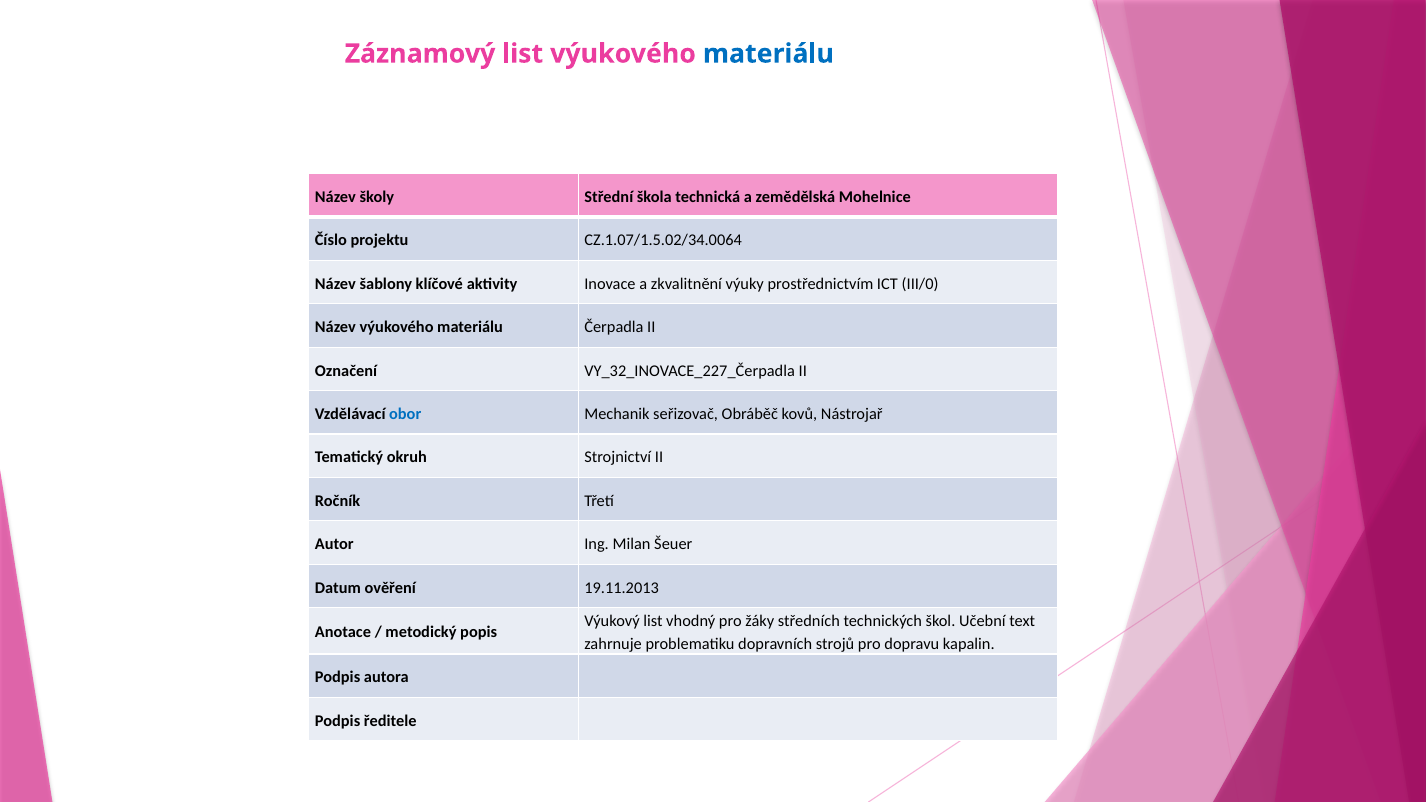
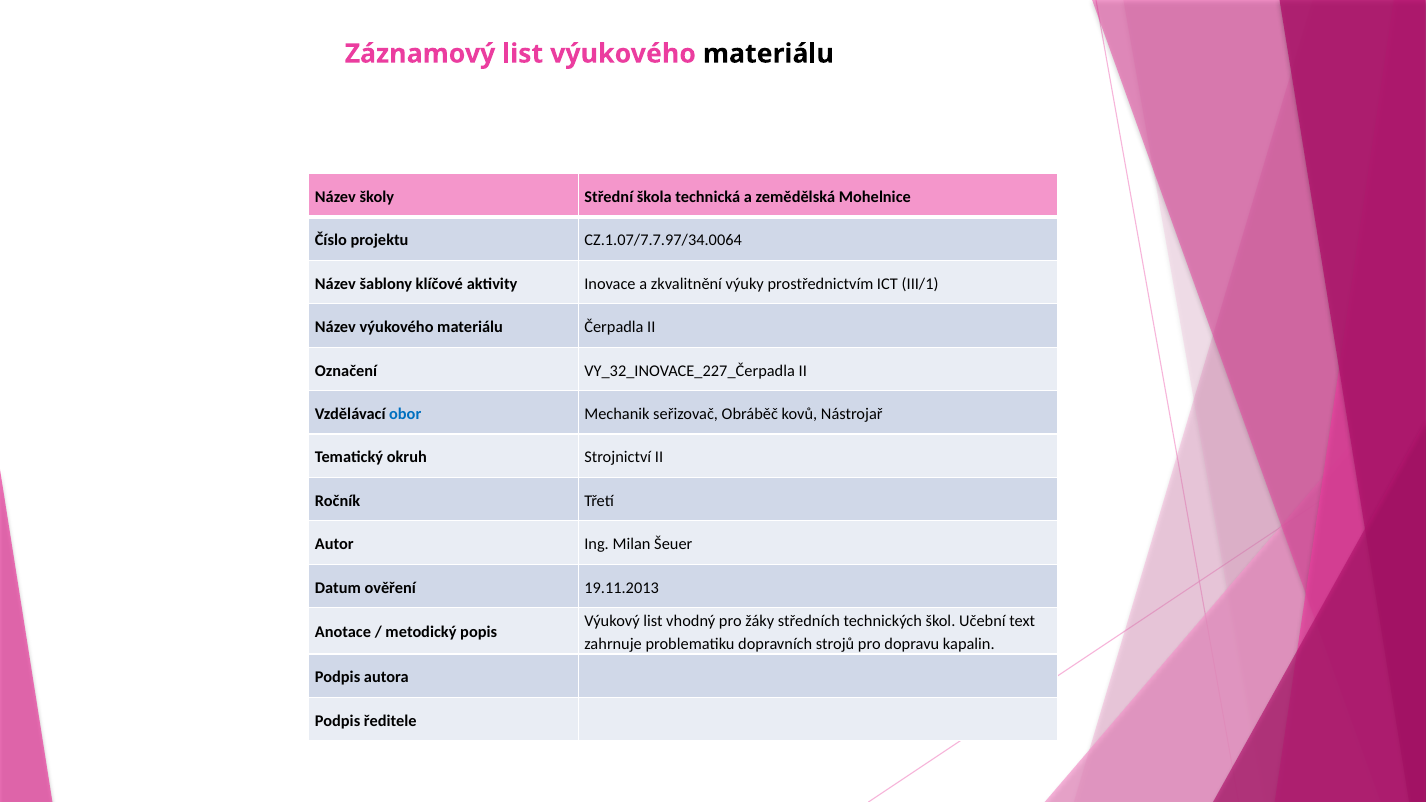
materiálu colour: blue -> black (768, 54)
CZ.1.07/1.5.02/34.0064: CZ.1.07/1.5.02/34.0064 -> CZ.1.07/7.7.97/34.0064 (663, 240)
III/0: III/0 -> III/1 (920, 284)
